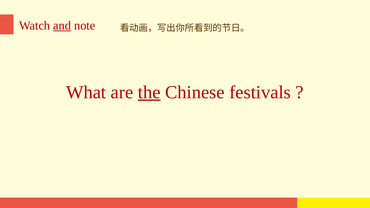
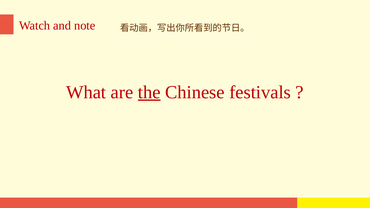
and underline: present -> none (62, 25)
